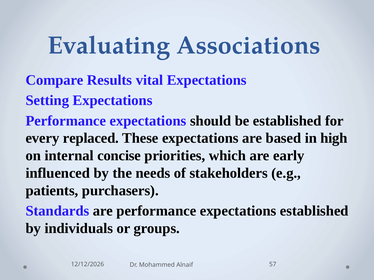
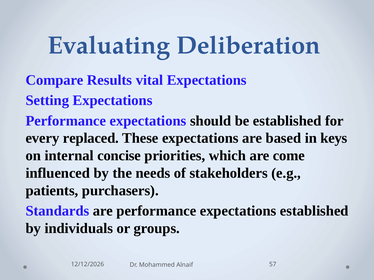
Associations: Associations -> Deliberation (248, 46)
high: high -> keys (334, 138)
early: early -> come (289, 156)
